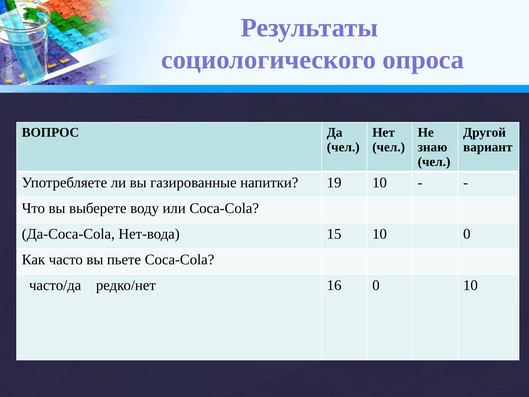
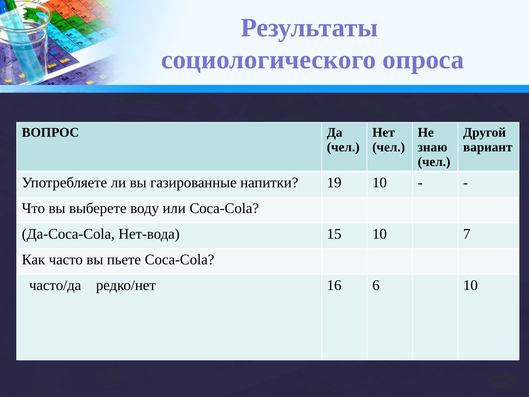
10 0: 0 -> 7 (467, 234)
16 0: 0 -> 6 (376, 285)
